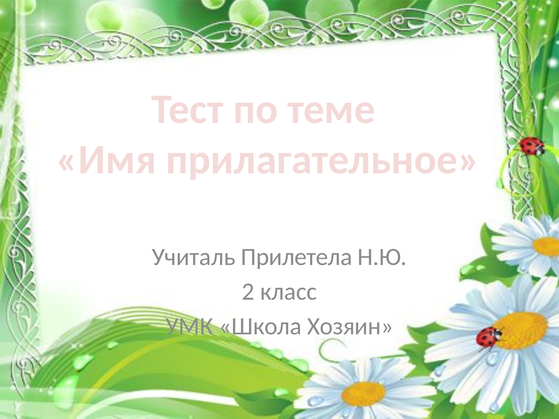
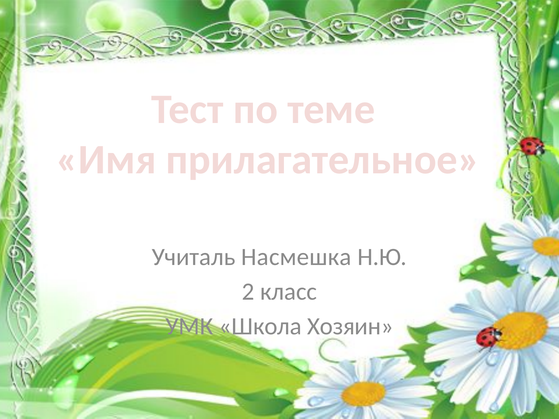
Прилетела: Прилетела -> Насмешка (296, 257)
